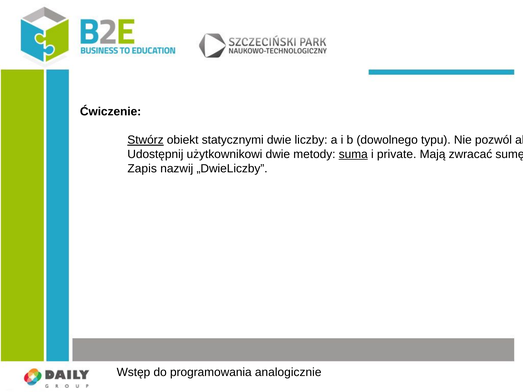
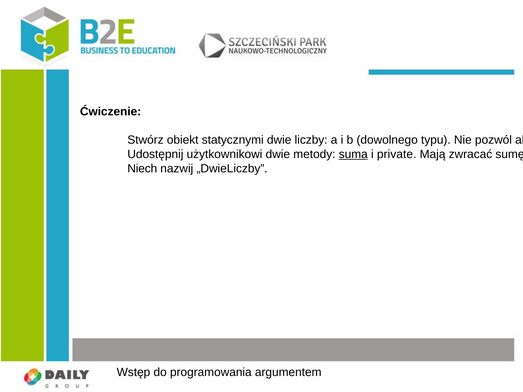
Stwórz underline: present -> none (146, 140)
Zapis: Zapis -> Niech (142, 169)
analogicznie: analogicznie -> argumentem (288, 373)
